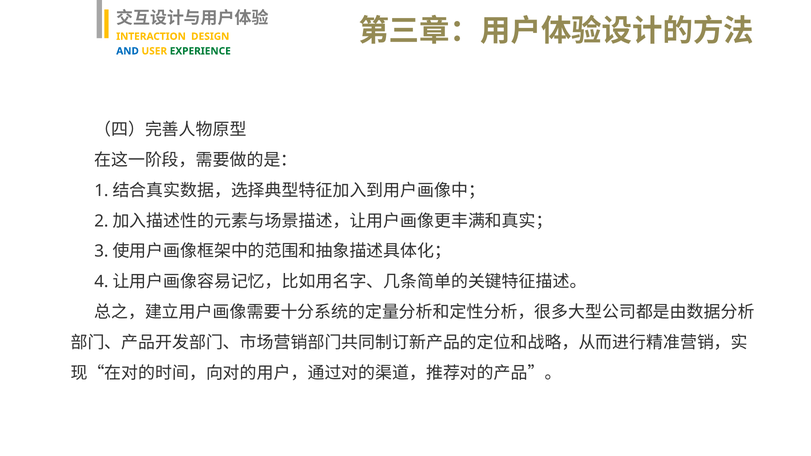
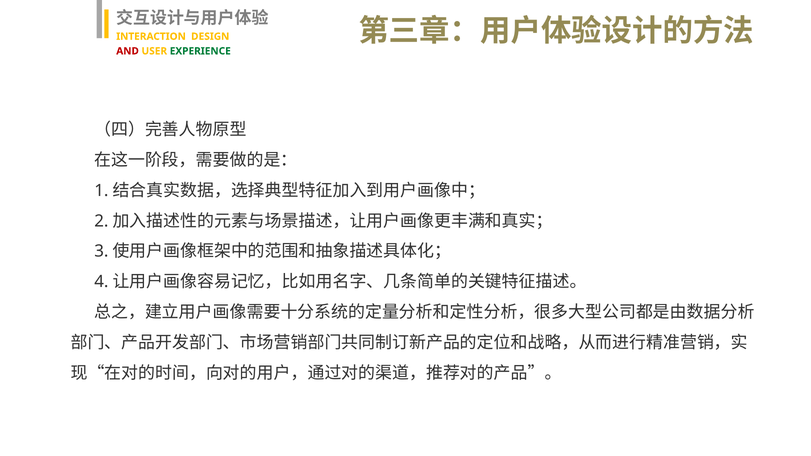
AND colour: blue -> red (128, 51)
